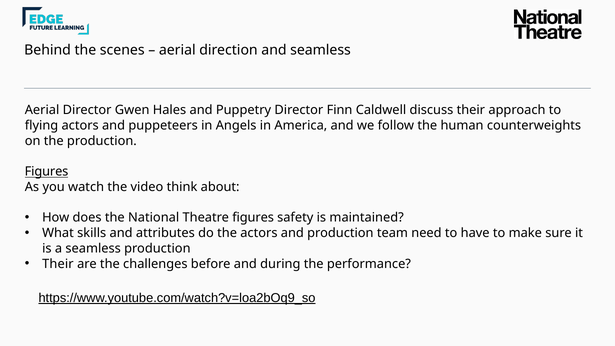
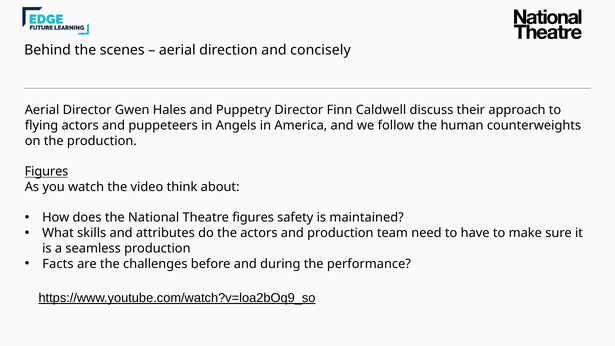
and seamless: seamless -> concisely (320, 50)
Their: Their -> Facts (58, 264)
